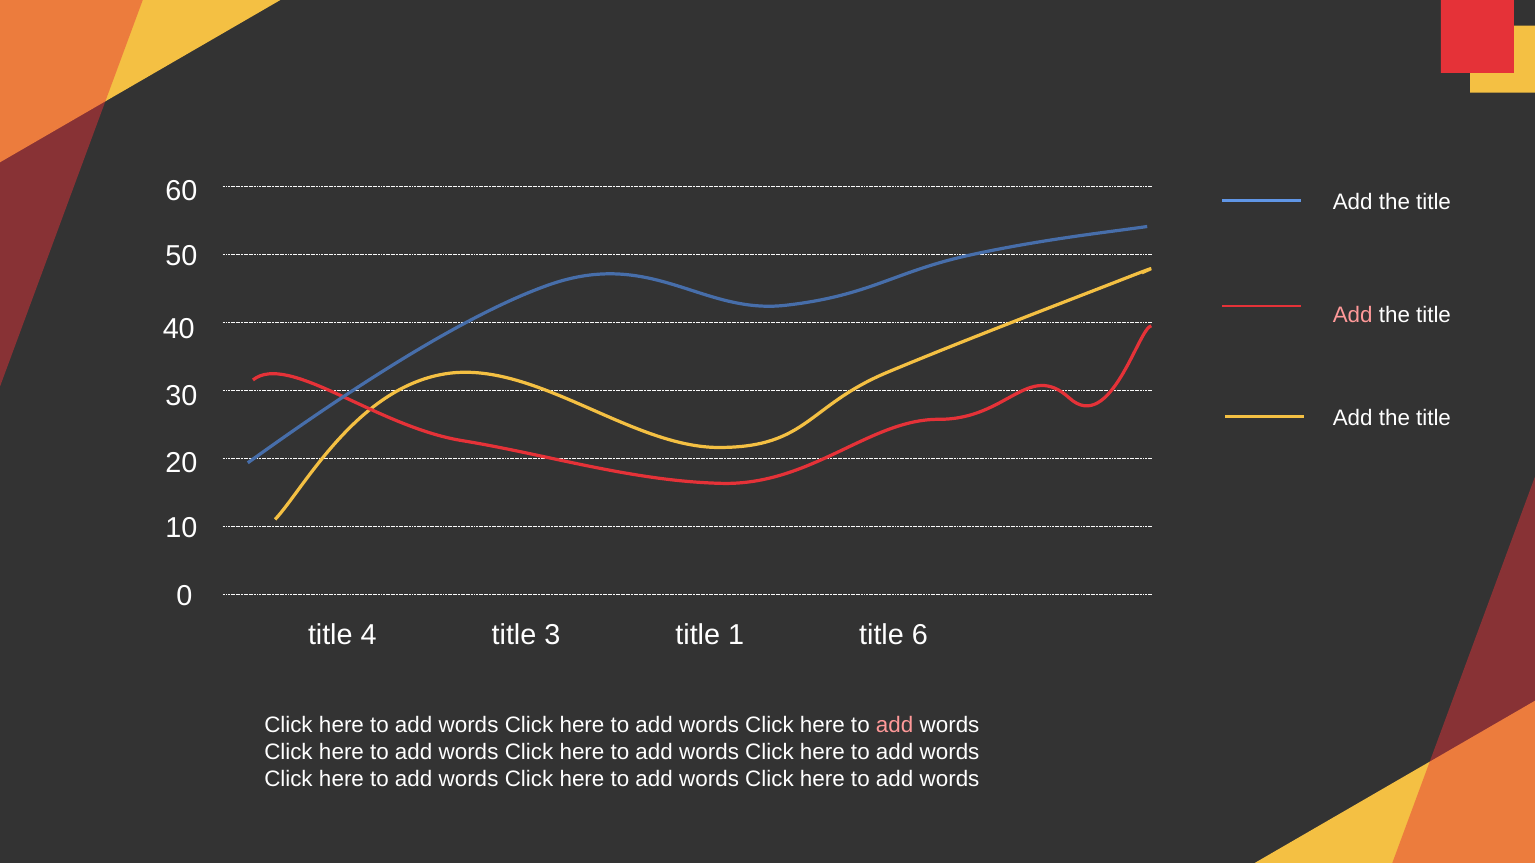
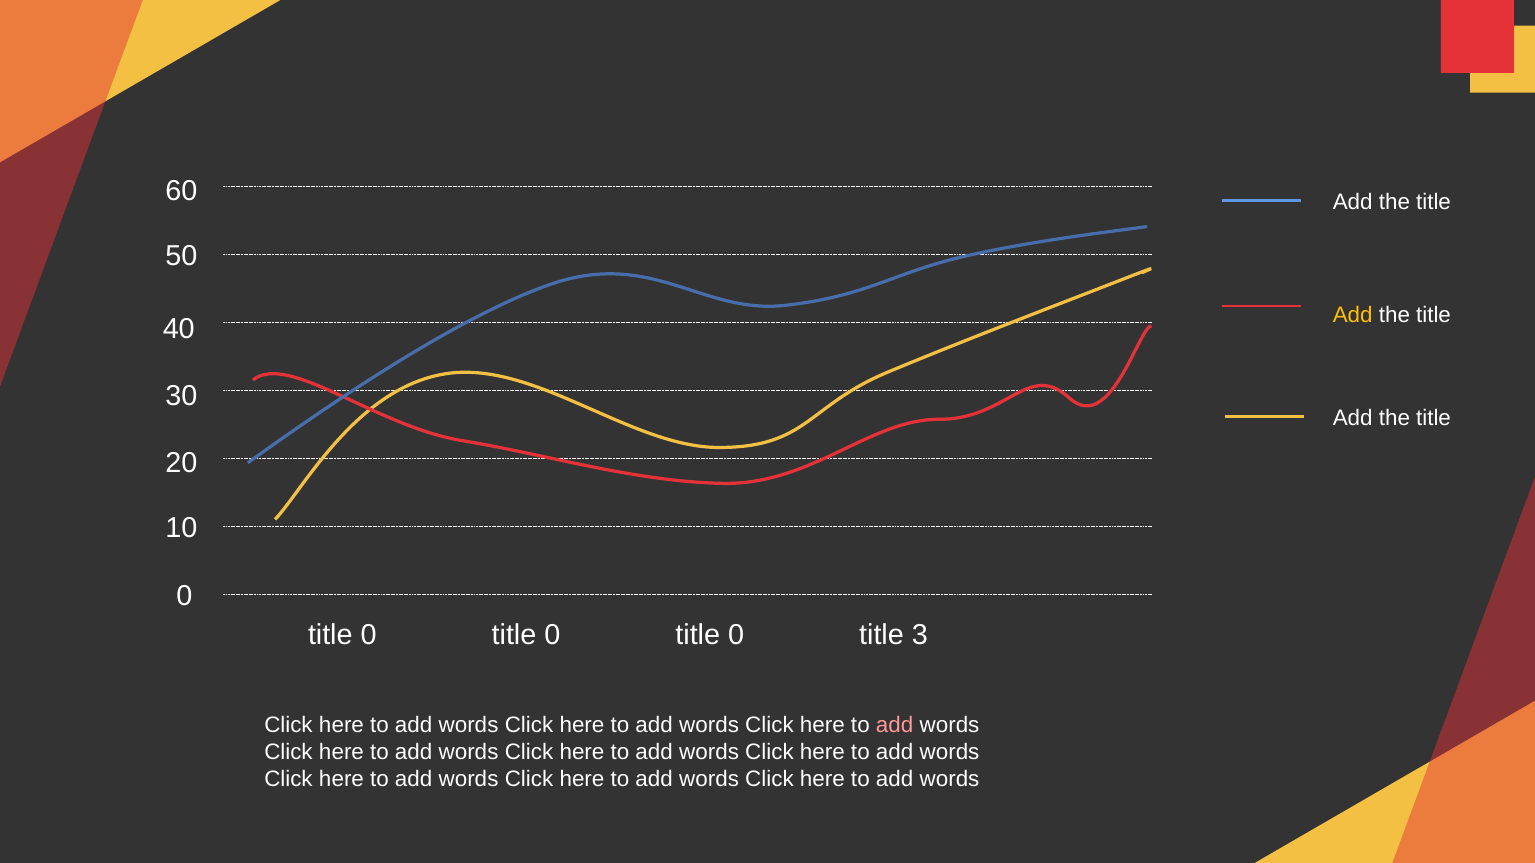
Add colour: pink -> yellow (1353, 315)
4: 4 -> 0 (369, 635)
3: 3 -> 0 (552, 635)
1: 1 -> 0 (736, 635)
6: 6 -> 3 (920, 635)
